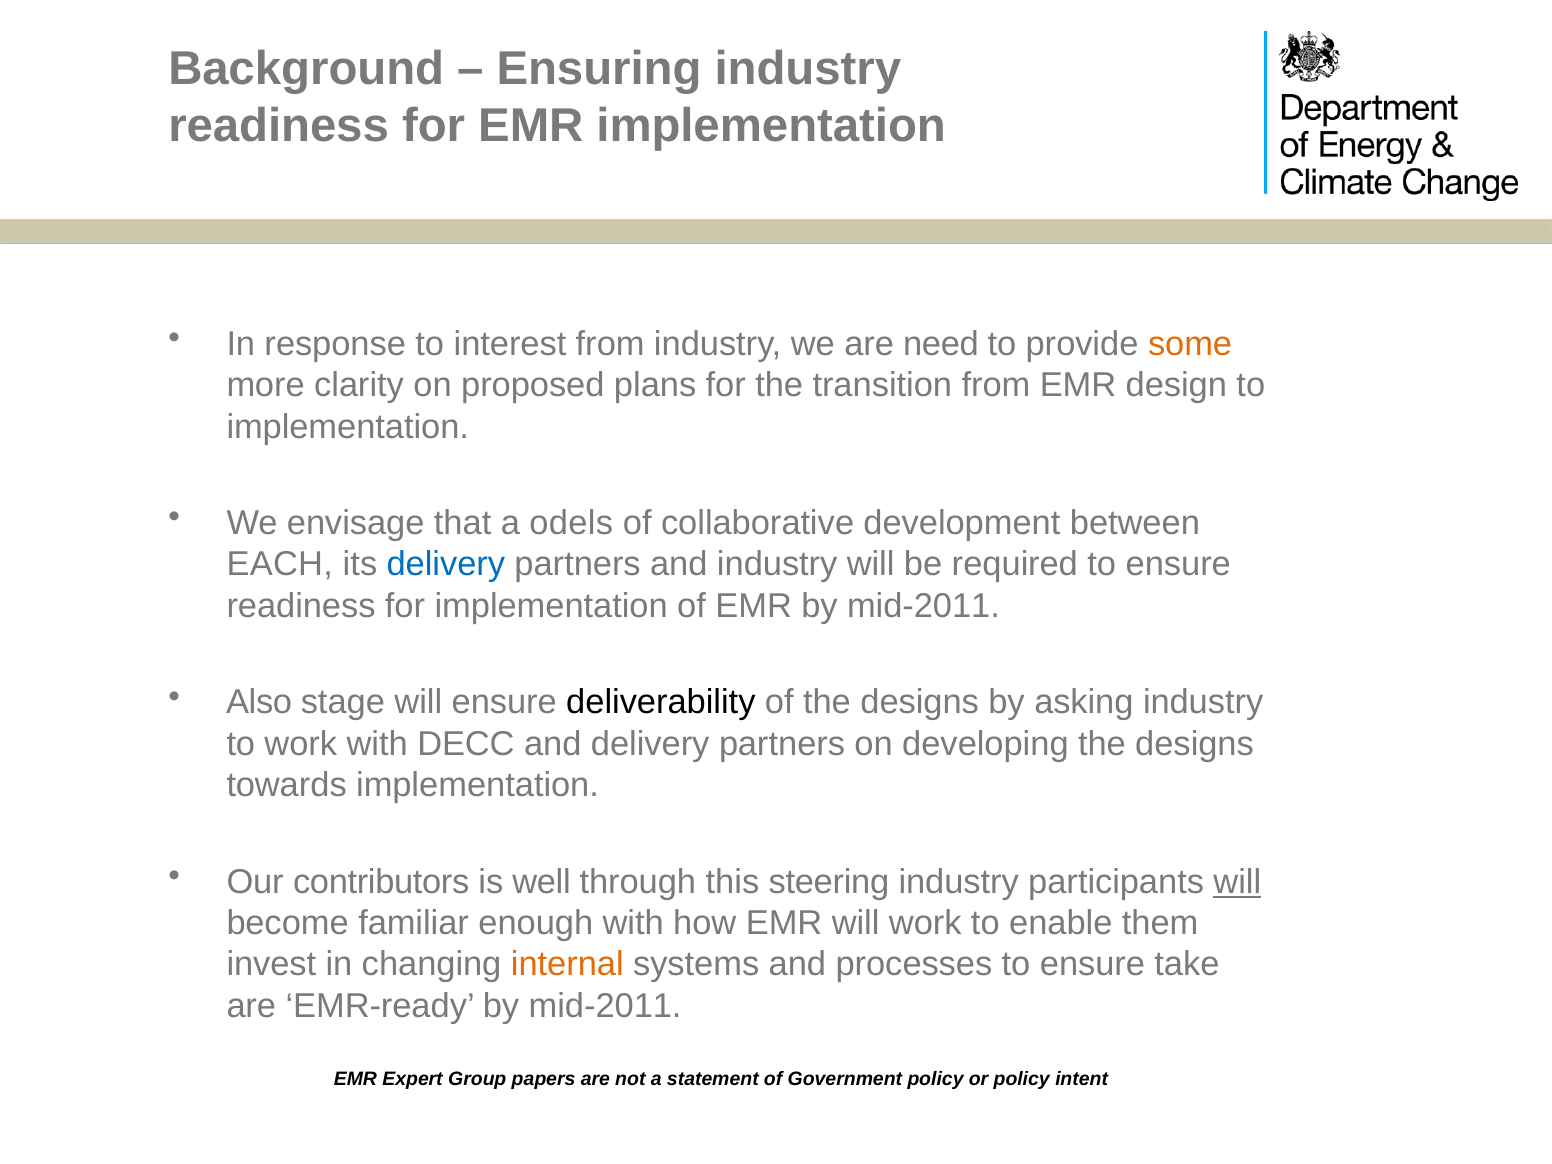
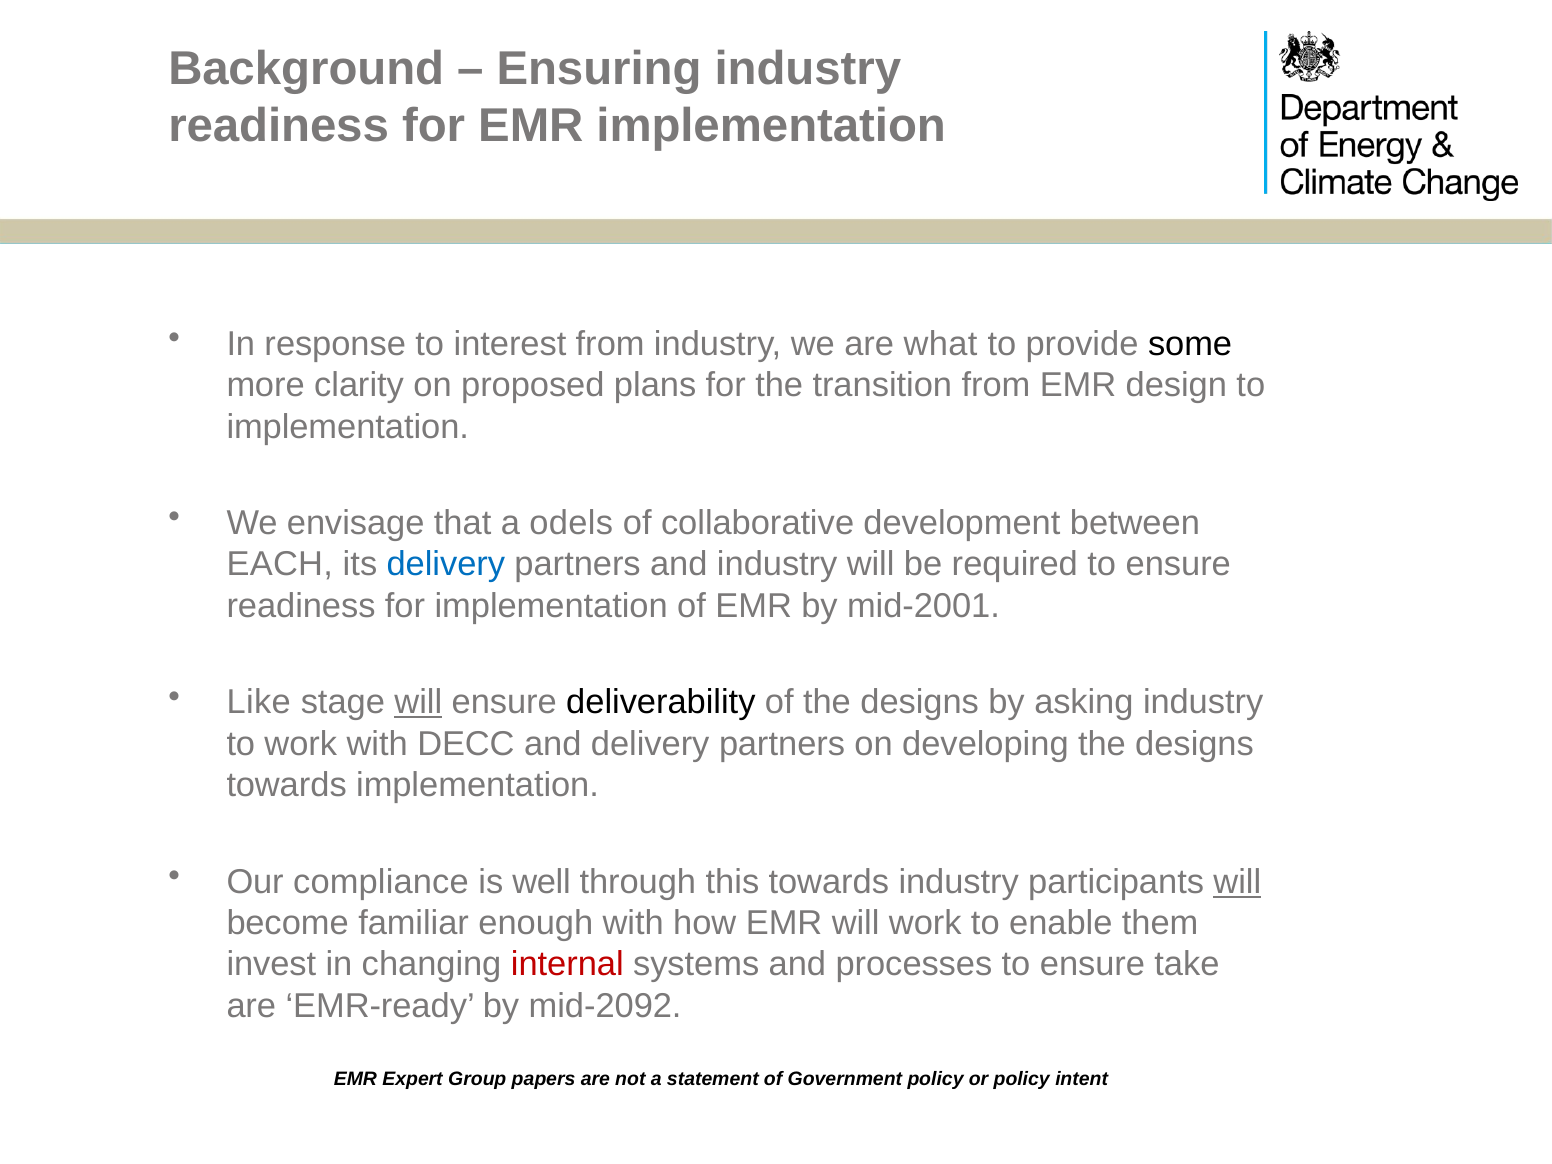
need: need -> what (941, 344)
some colour: orange -> black (1190, 344)
EMR by mid-2011: mid-2011 -> mid-2001 (923, 606)
Also: Also -> Like (259, 702)
will underline: none -> present (418, 702)
contributors: contributors -> compliance (381, 882)
this steering: steering -> towards (829, 882)
internal colour: orange -> red (567, 964)
EMR-ready by mid-2011: mid-2011 -> mid-2092 (605, 1006)
